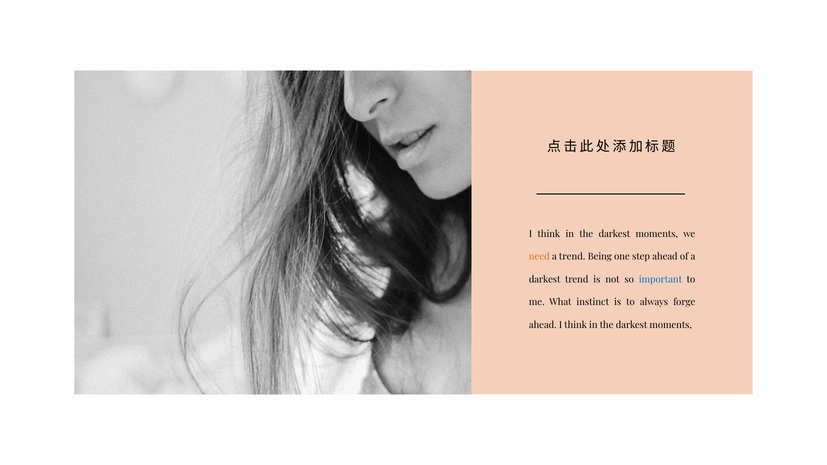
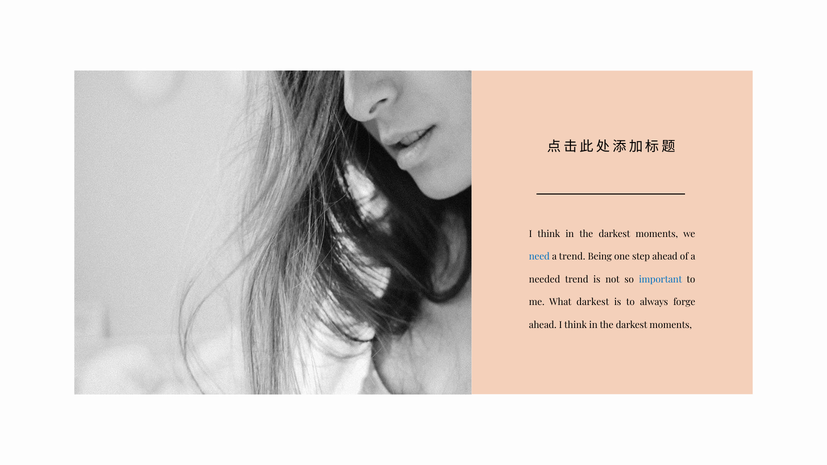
need colour: orange -> blue (539, 257)
darkest: darkest -> needed (545, 280)
What instinct: instinct -> darkest (593, 302)
